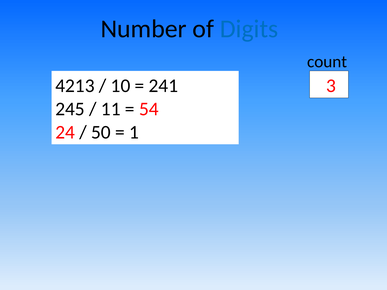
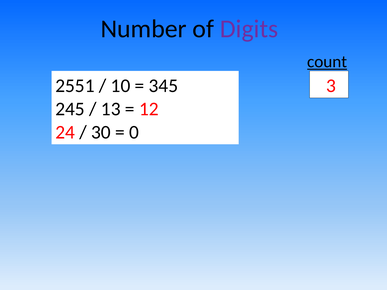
Digits colour: blue -> purple (249, 29)
count underline: none -> present (327, 62)
4213: 4213 -> 2551 (75, 86)
241: 241 -> 345 (163, 86)
11: 11 -> 13 (111, 109)
54: 54 -> 12 (149, 109)
50: 50 -> 30 (101, 132)
1: 1 -> 0 (134, 132)
